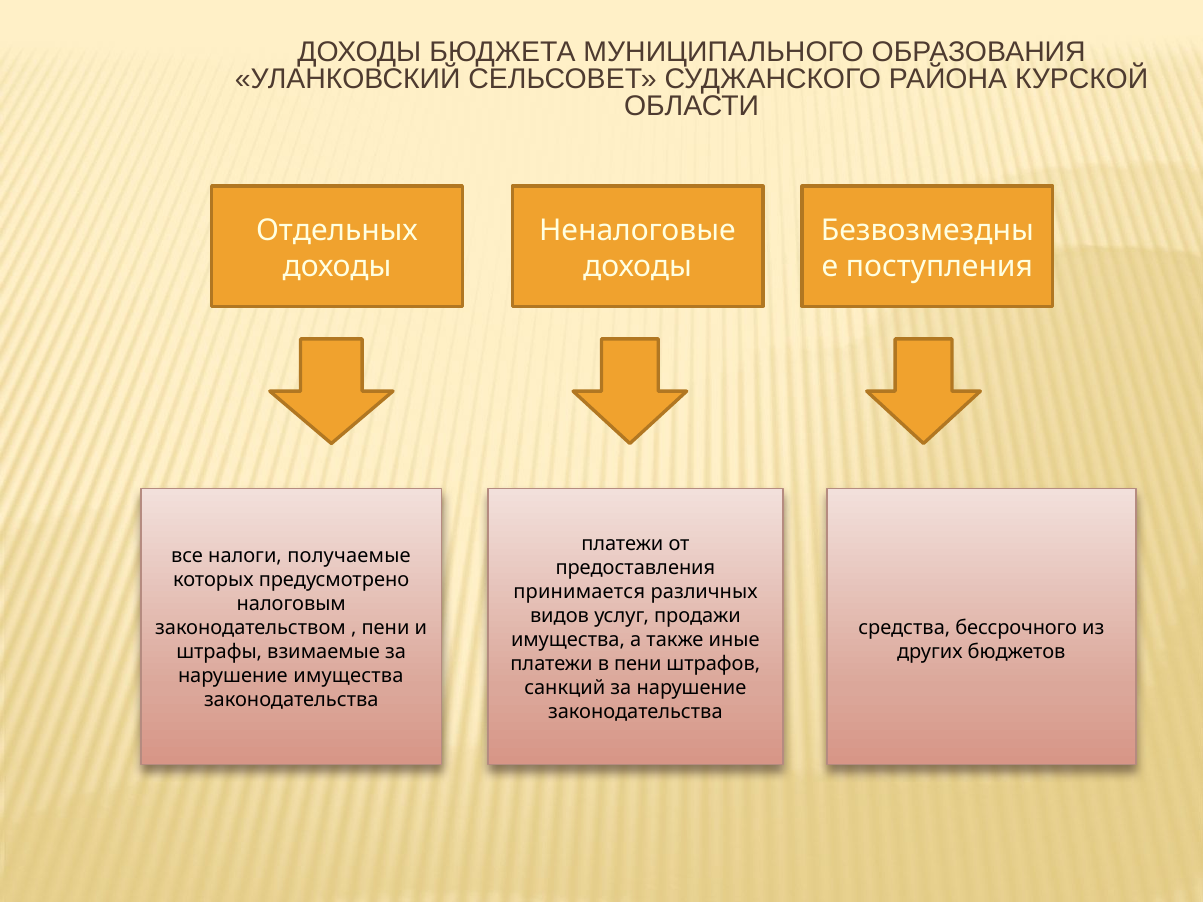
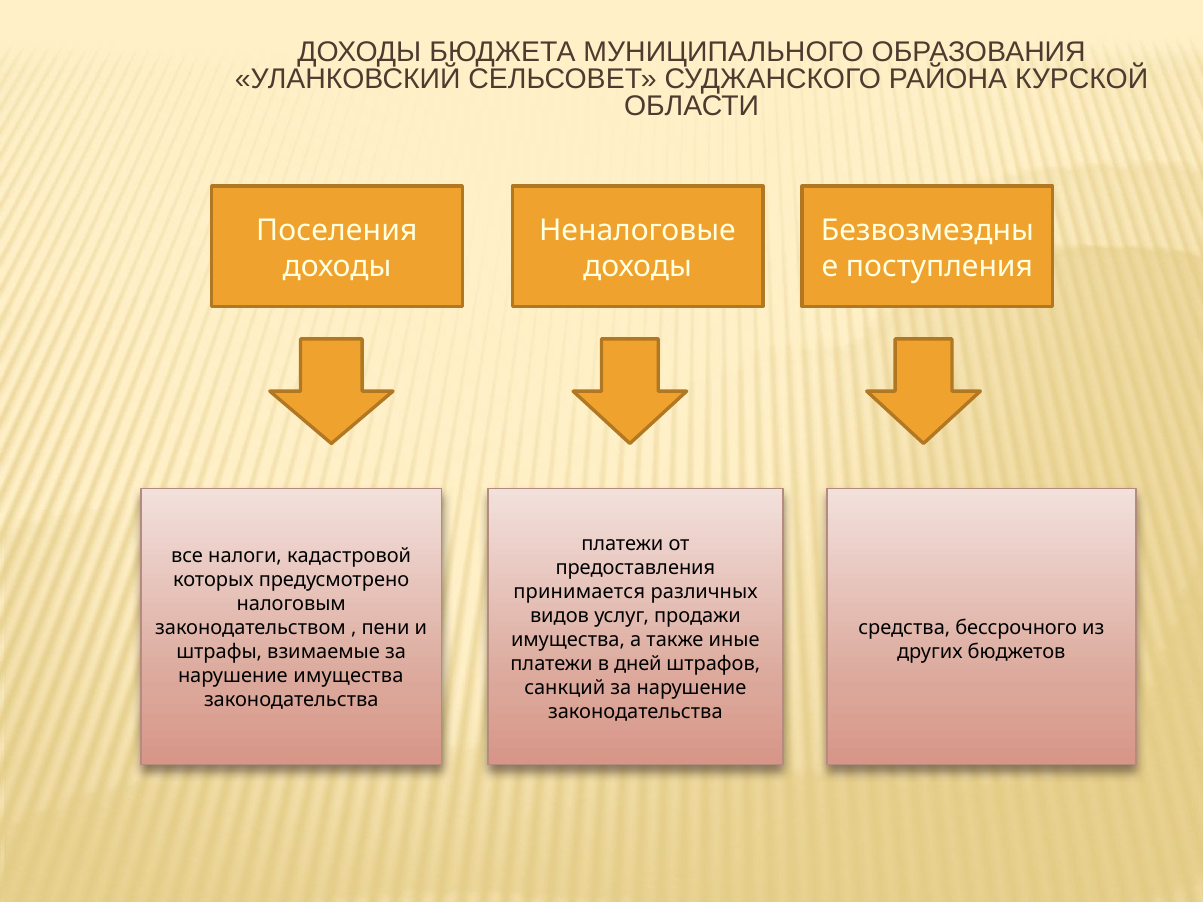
Отдельных: Отдельных -> Поселения (337, 230)
получаемые: получаемые -> кадастровой (349, 556)
в пени: пени -> дней (638, 664)
